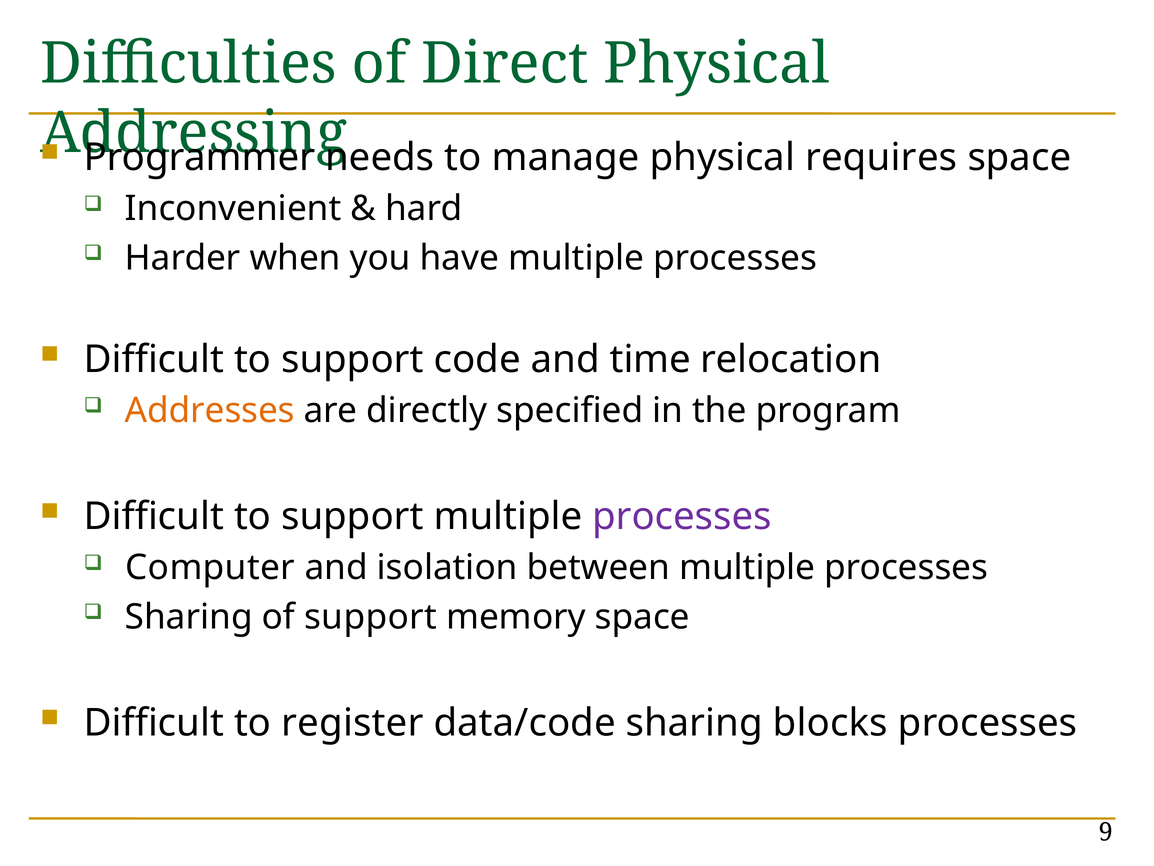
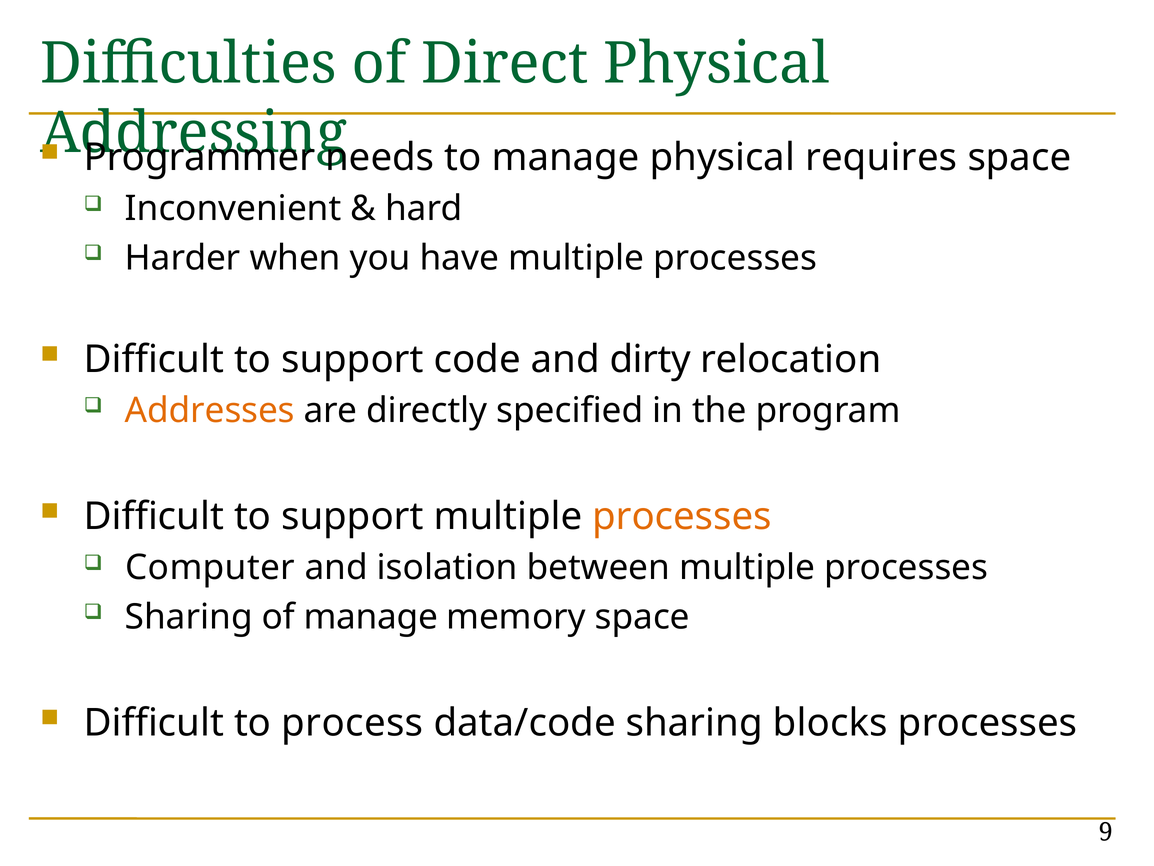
time: time -> dirty (650, 359)
processes colour: purple -> orange (682, 516)
of support: support -> manage (371, 617)
register: register -> process (352, 723)
